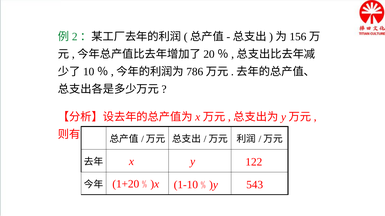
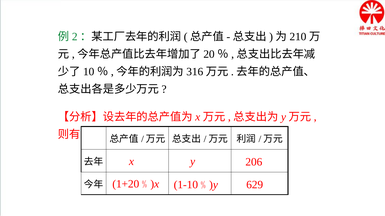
156: 156 -> 210 (298, 37)
786: 786 -> 316 (195, 72)
122: 122 -> 206 (254, 162)
543: 543 -> 629 (255, 185)
